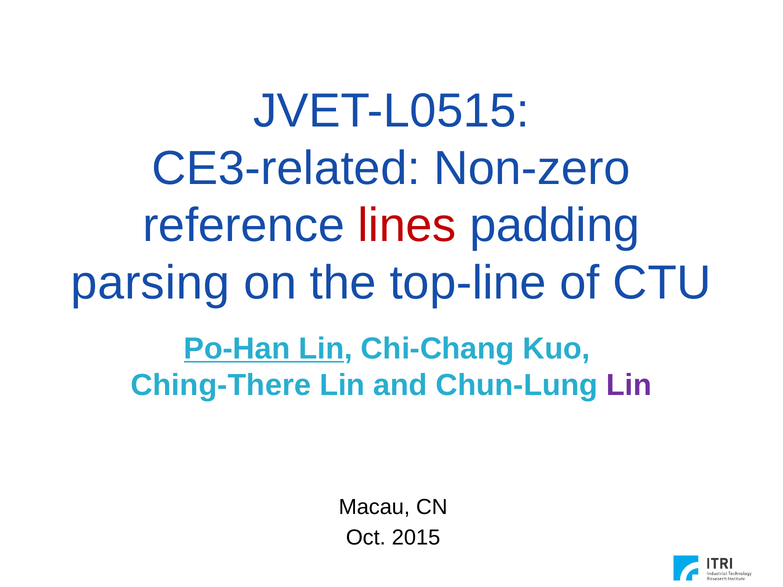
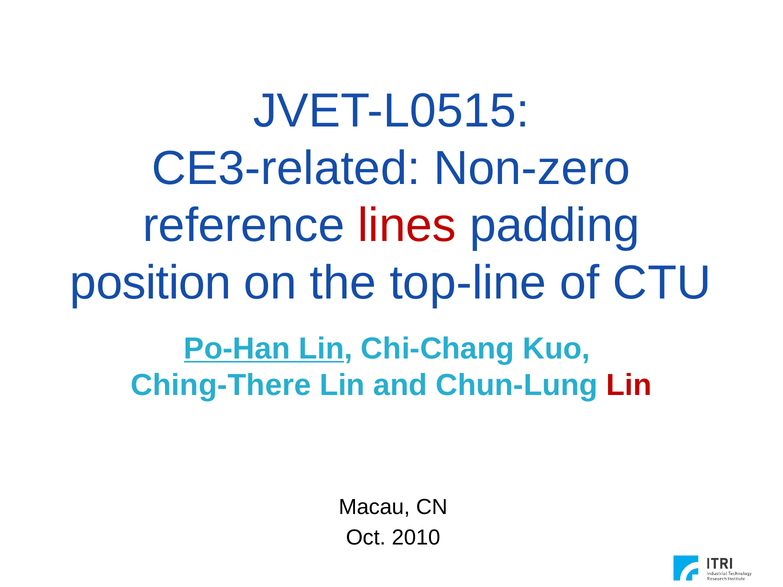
parsing: parsing -> position (151, 283)
Lin colour: purple -> red (629, 385)
2015: 2015 -> 2010 (416, 538)
